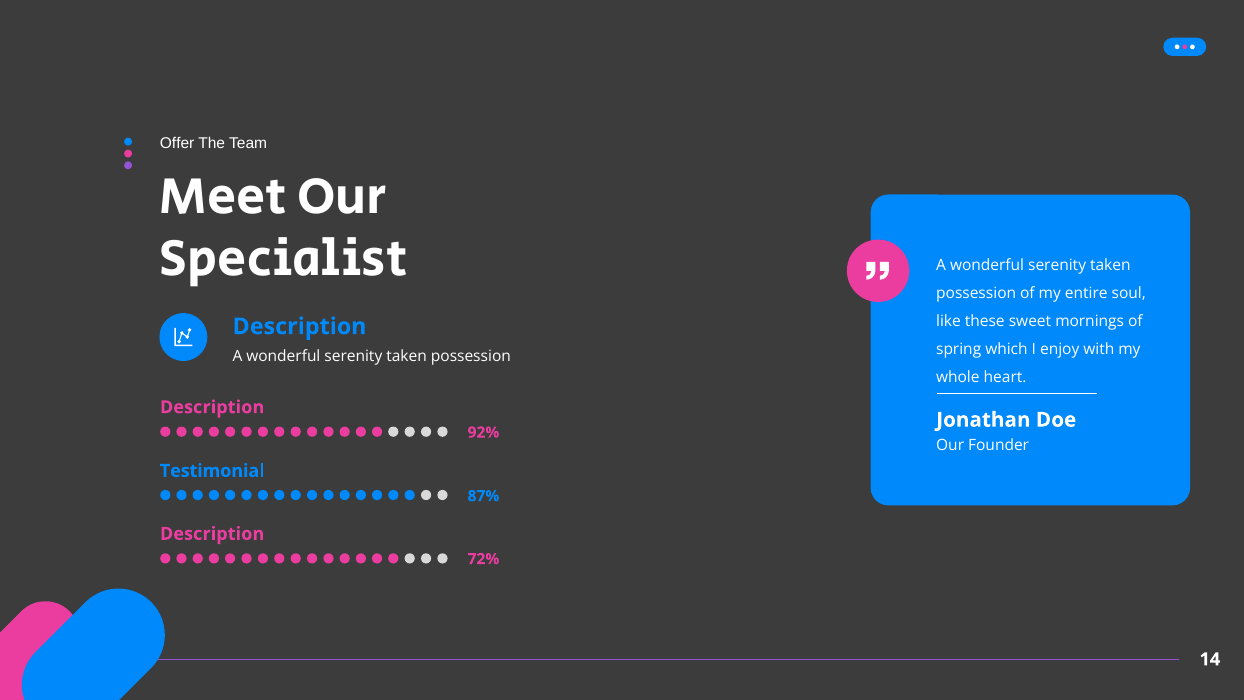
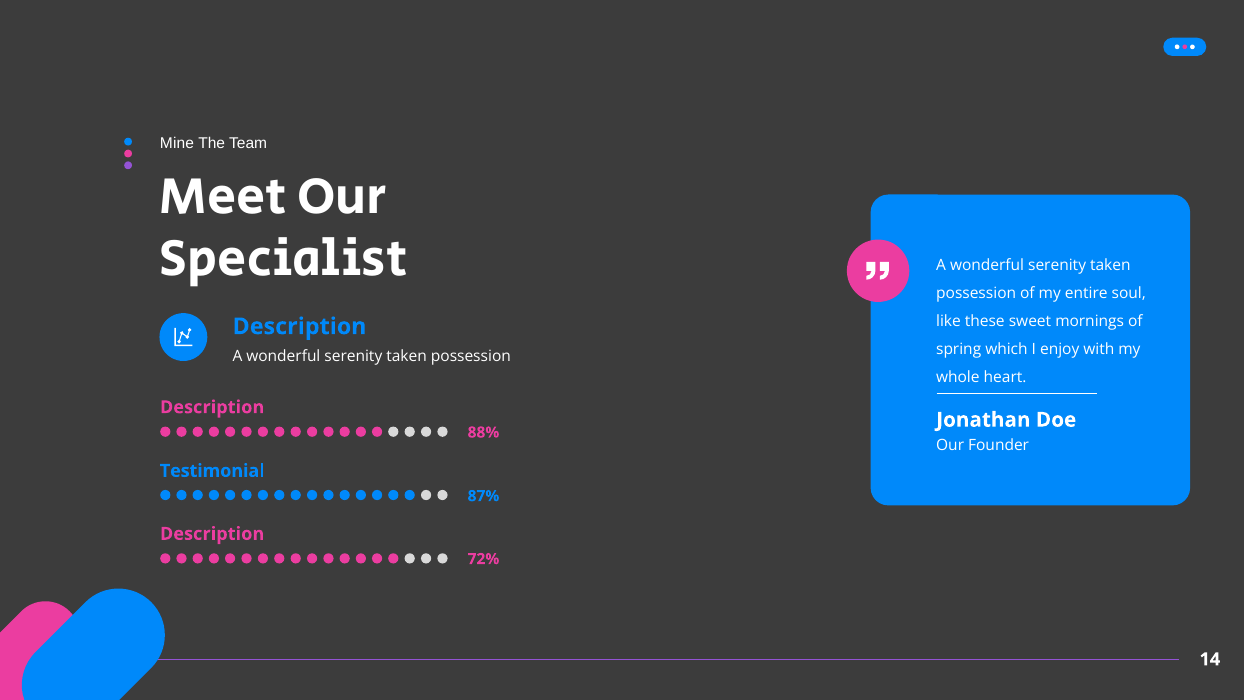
Offer: Offer -> Mine (177, 143)
92%: 92% -> 88% (483, 432)
